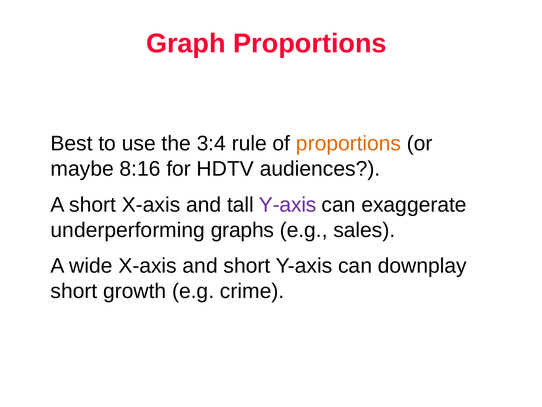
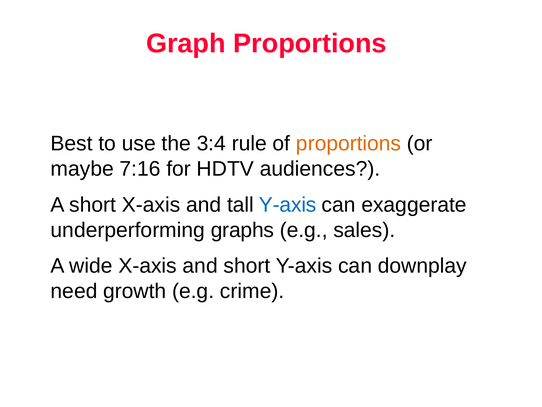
8:16: 8:16 -> 7:16 (140, 169)
Y-axis colour: purple -> blue (288, 204)
short: short -> need (74, 291)
